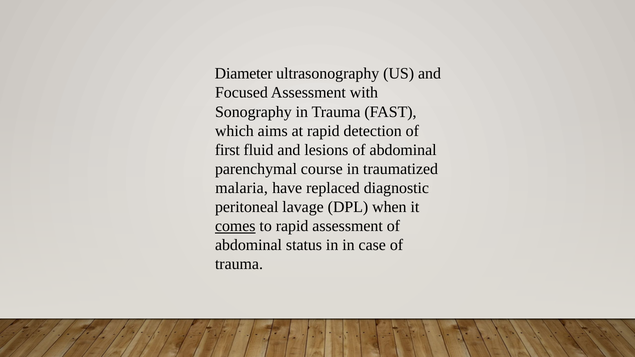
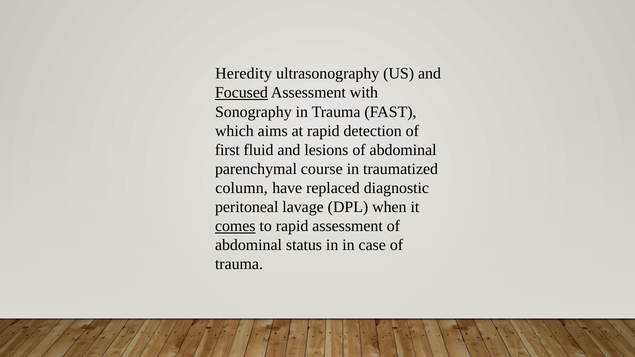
Diameter: Diameter -> Heredity (244, 74)
Focused underline: none -> present (241, 93)
malaria: malaria -> column (242, 188)
